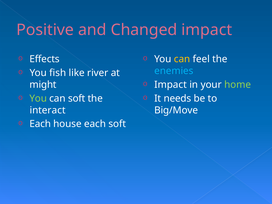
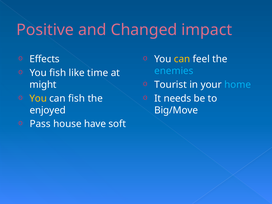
river: river -> time (98, 73)
Impact: Impact -> Tourist (171, 85)
home colour: light green -> light blue (238, 85)
You colour: light green -> yellow (38, 98)
can soft: soft -> fish (77, 98)
interact: interact -> enjoyed (48, 110)
Each: Each -> Pass (40, 124)
house each: each -> have (95, 124)
